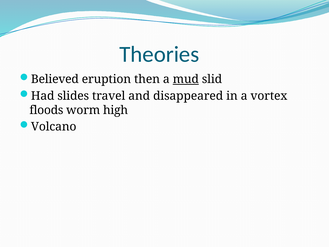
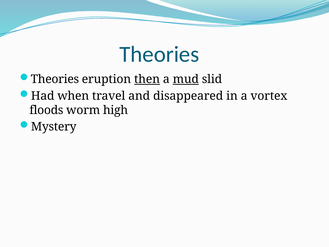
Believed: Believed -> Theories (55, 79)
then underline: none -> present (147, 79)
slides: slides -> when (73, 96)
Volcano: Volcano -> Mystery (54, 127)
